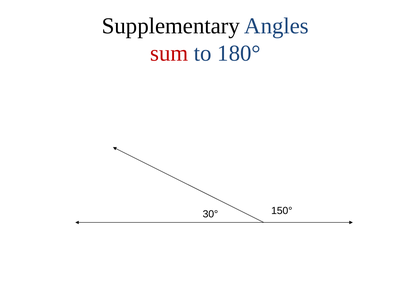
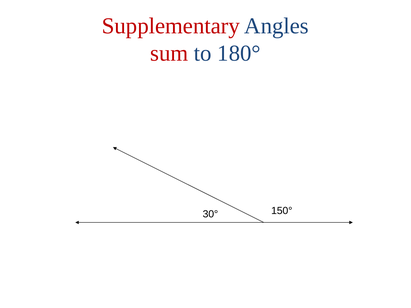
Supplementary colour: black -> red (171, 26)
